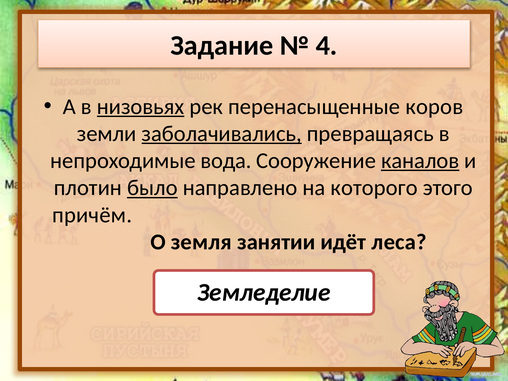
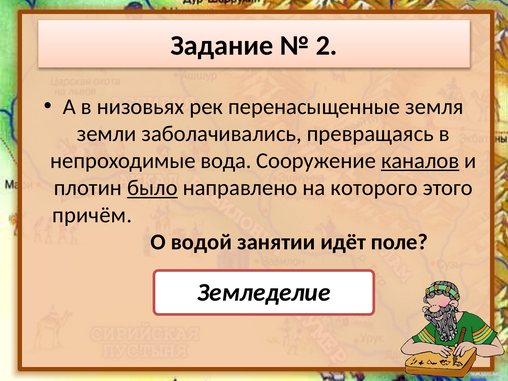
4: 4 -> 2 (327, 46)
низовьях underline: present -> none (141, 107)
коров: коров -> земля (434, 107)
заболачивались underline: present -> none (222, 134)
земля: земля -> водой (201, 242)
леса: леса -> поле (399, 242)
